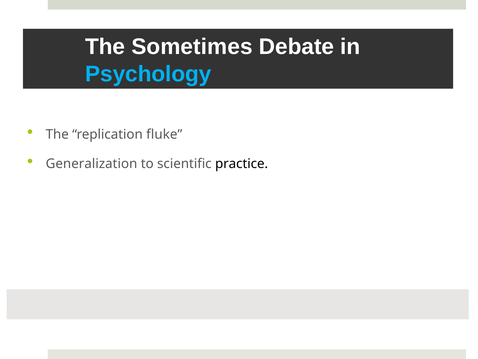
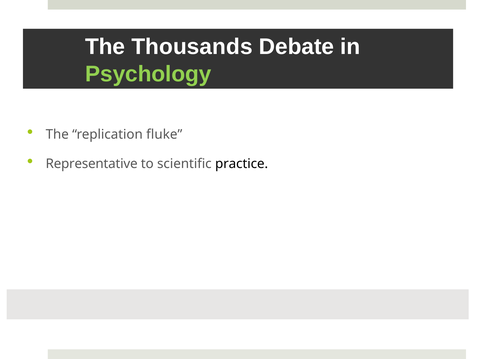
Sometimes: Sometimes -> Thousands (192, 47)
Psychology colour: light blue -> light green (148, 74)
Generalization: Generalization -> Representative (92, 163)
